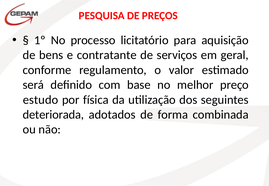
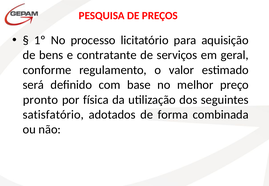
estudo: estudo -> pronto (41, 100)
deteriorada: deteriorada -> satisfatório (53, 115)
